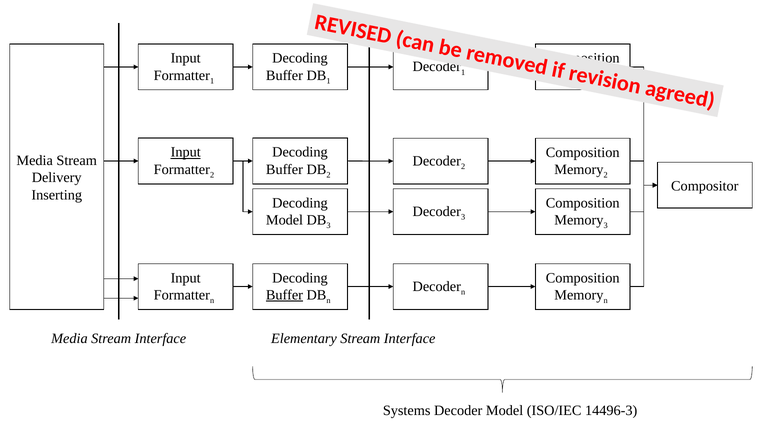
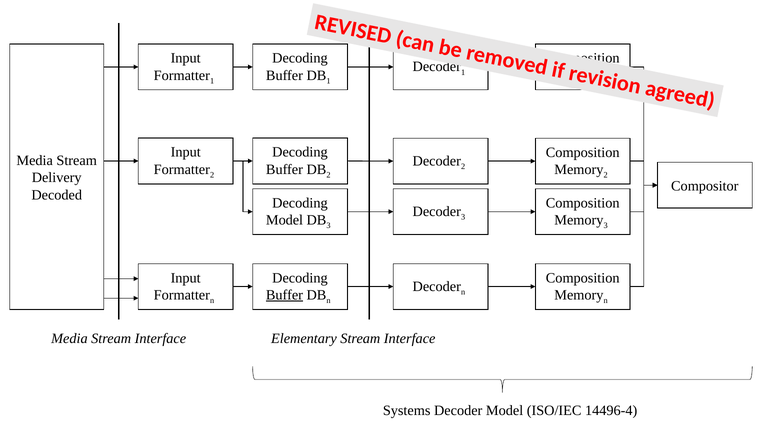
Input underline: present -> none (186, 152)
Inserting: Inserting -> Decoded (57, 195)
14496-3: 14496-3 -> 14496-4 (611, 411)
